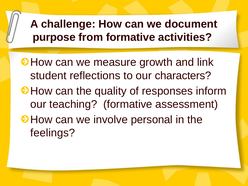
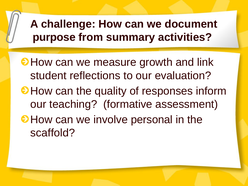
from formative: formative -> summary (131, 37)
characters: characters -> evaluation (183, 76)
feelings: feelings -> scaffold (53, 133)
